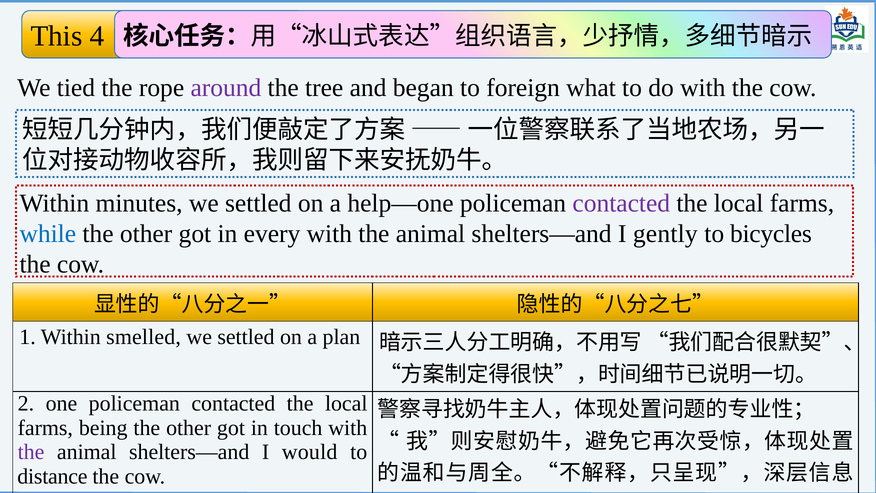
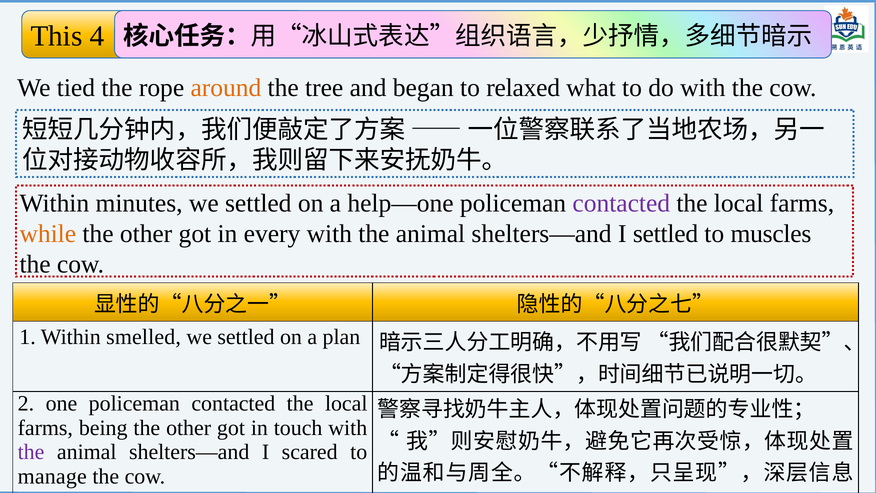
around colour: purple -> orange (226, 88)
foreign: foreign -> relaxed (523, 88)
while colour: blue -> orange (48, 234)
I gently: gently -> settled (666, 234)
bicycles: bicycles -> muscles (771, 234)
would: would -> scared (310, 452)
distance: distance -> manage (52, 476)
